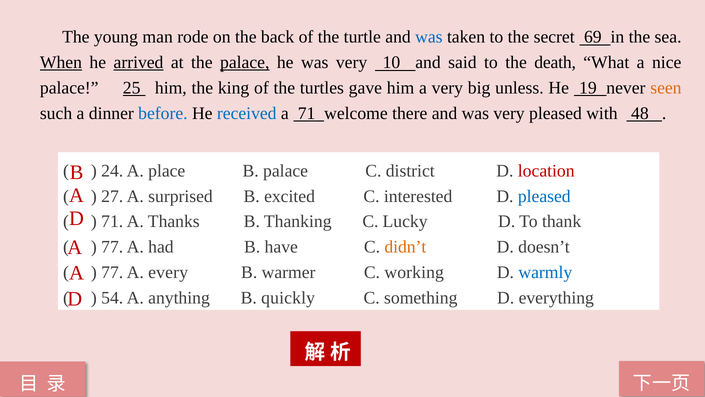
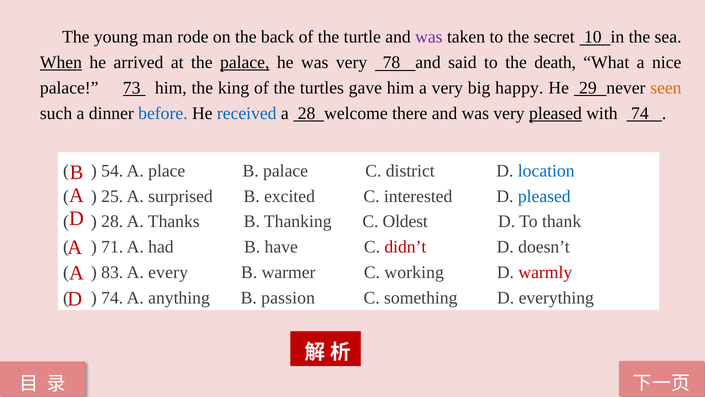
was colour: blue -> purple (429, 37)
69: 69 -> 10 (593, 37)
arrived underline: present -> none (139, 62)
10: 10 -> 78 (391, 62)
25: 25 -> 73 (132, 88)
unless: unless -> happy (519, 88)
19: 19 -> 29 (588, 88)
a 71: 71 -> 28 (307, 113)
pleased underline: none -> present (555, 113)
with 48: 48 -> 74 (640, 113)
24: 24 -> 54 (112, 171)
location colour: red -> blue (546, 171)
27: 27 -> 25 (112, 196)
71: 71 -> 28 (112, 221)
Lucky: Lucky -> Oldest (405, 221)
77: 77 -> 71 (112, 247)
didn’t colour: orange -> red (405, 247)
77: 77 -> 83 (112, 272)
warmly colour: blue -> red (545, 272)
54: 54 -> 74 (112, 298)
quickly: quickly -> passion (288, 298)
